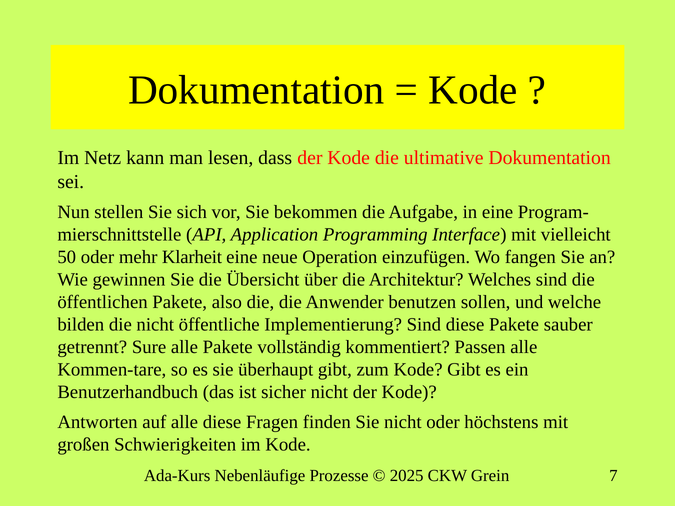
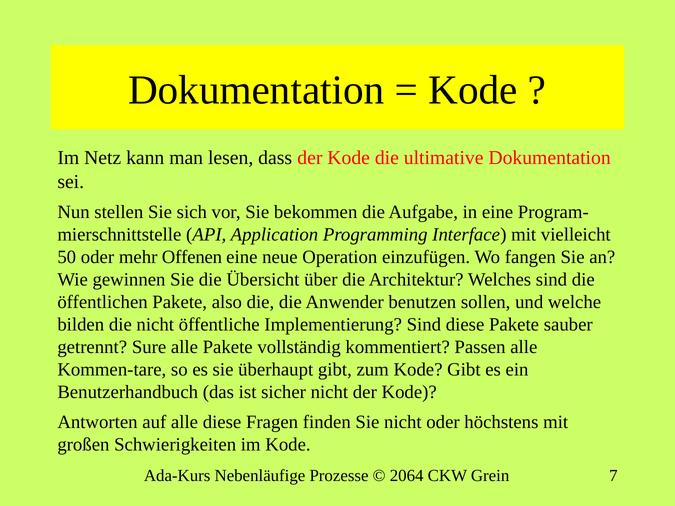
Klarheit: Klarheit -> Offenen (192, 257)
2025: 2025 -> 2064 (407, 476)
